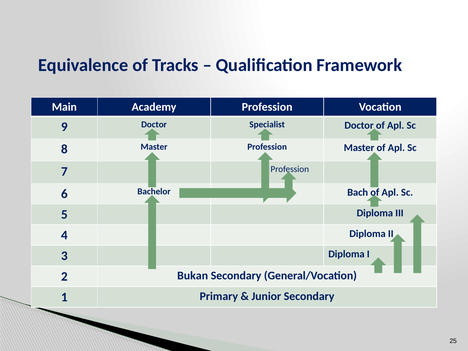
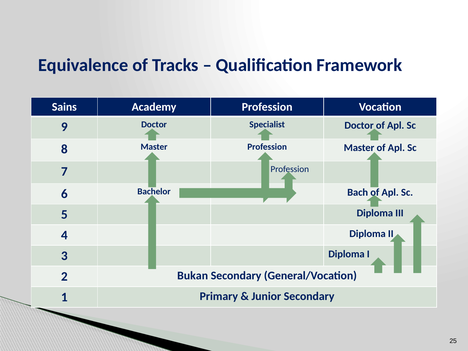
Main: Main -> Sains (64, 107)
